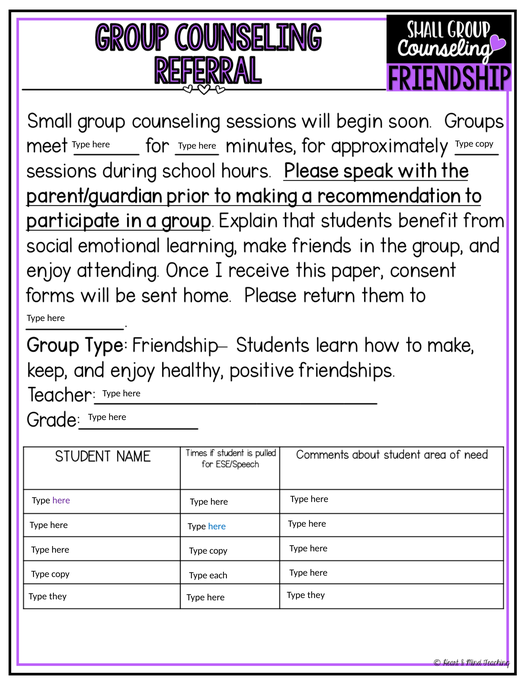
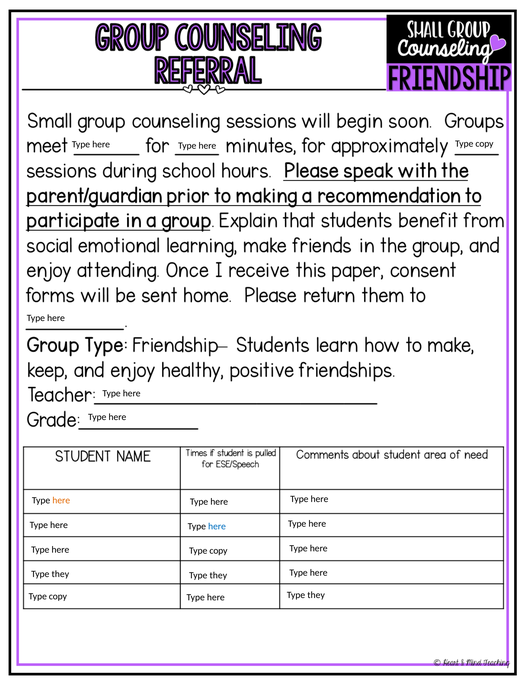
here colour: purple -> orange (61, 500)
copy: copy -> they (60, 574)
each: each -> they (218, 575)
they: they -> copy (58, 596)
